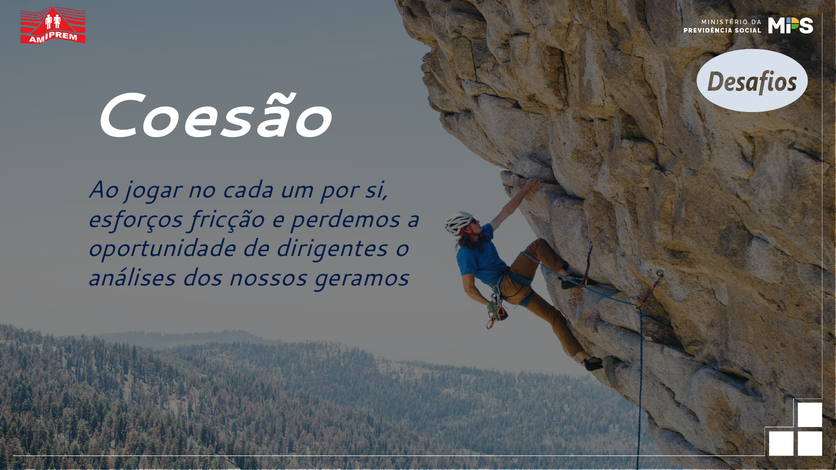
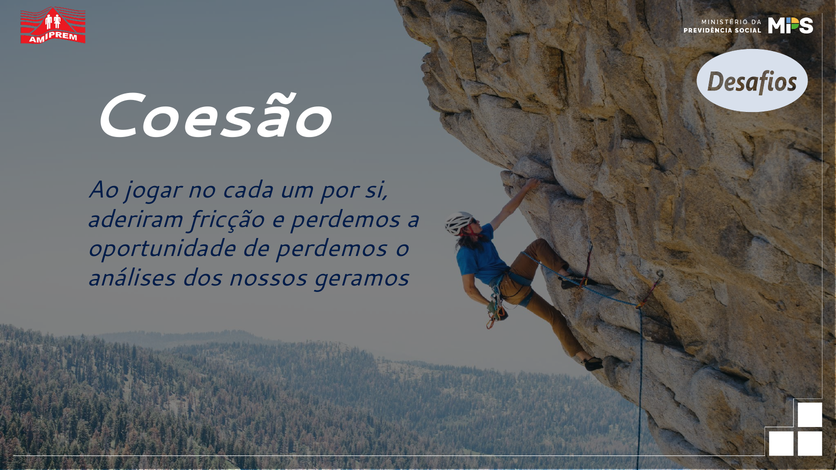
esforços: esforços -> aderiram (135, 219)
de dirigentes: dirigentes -> perdemos (331, 249)
